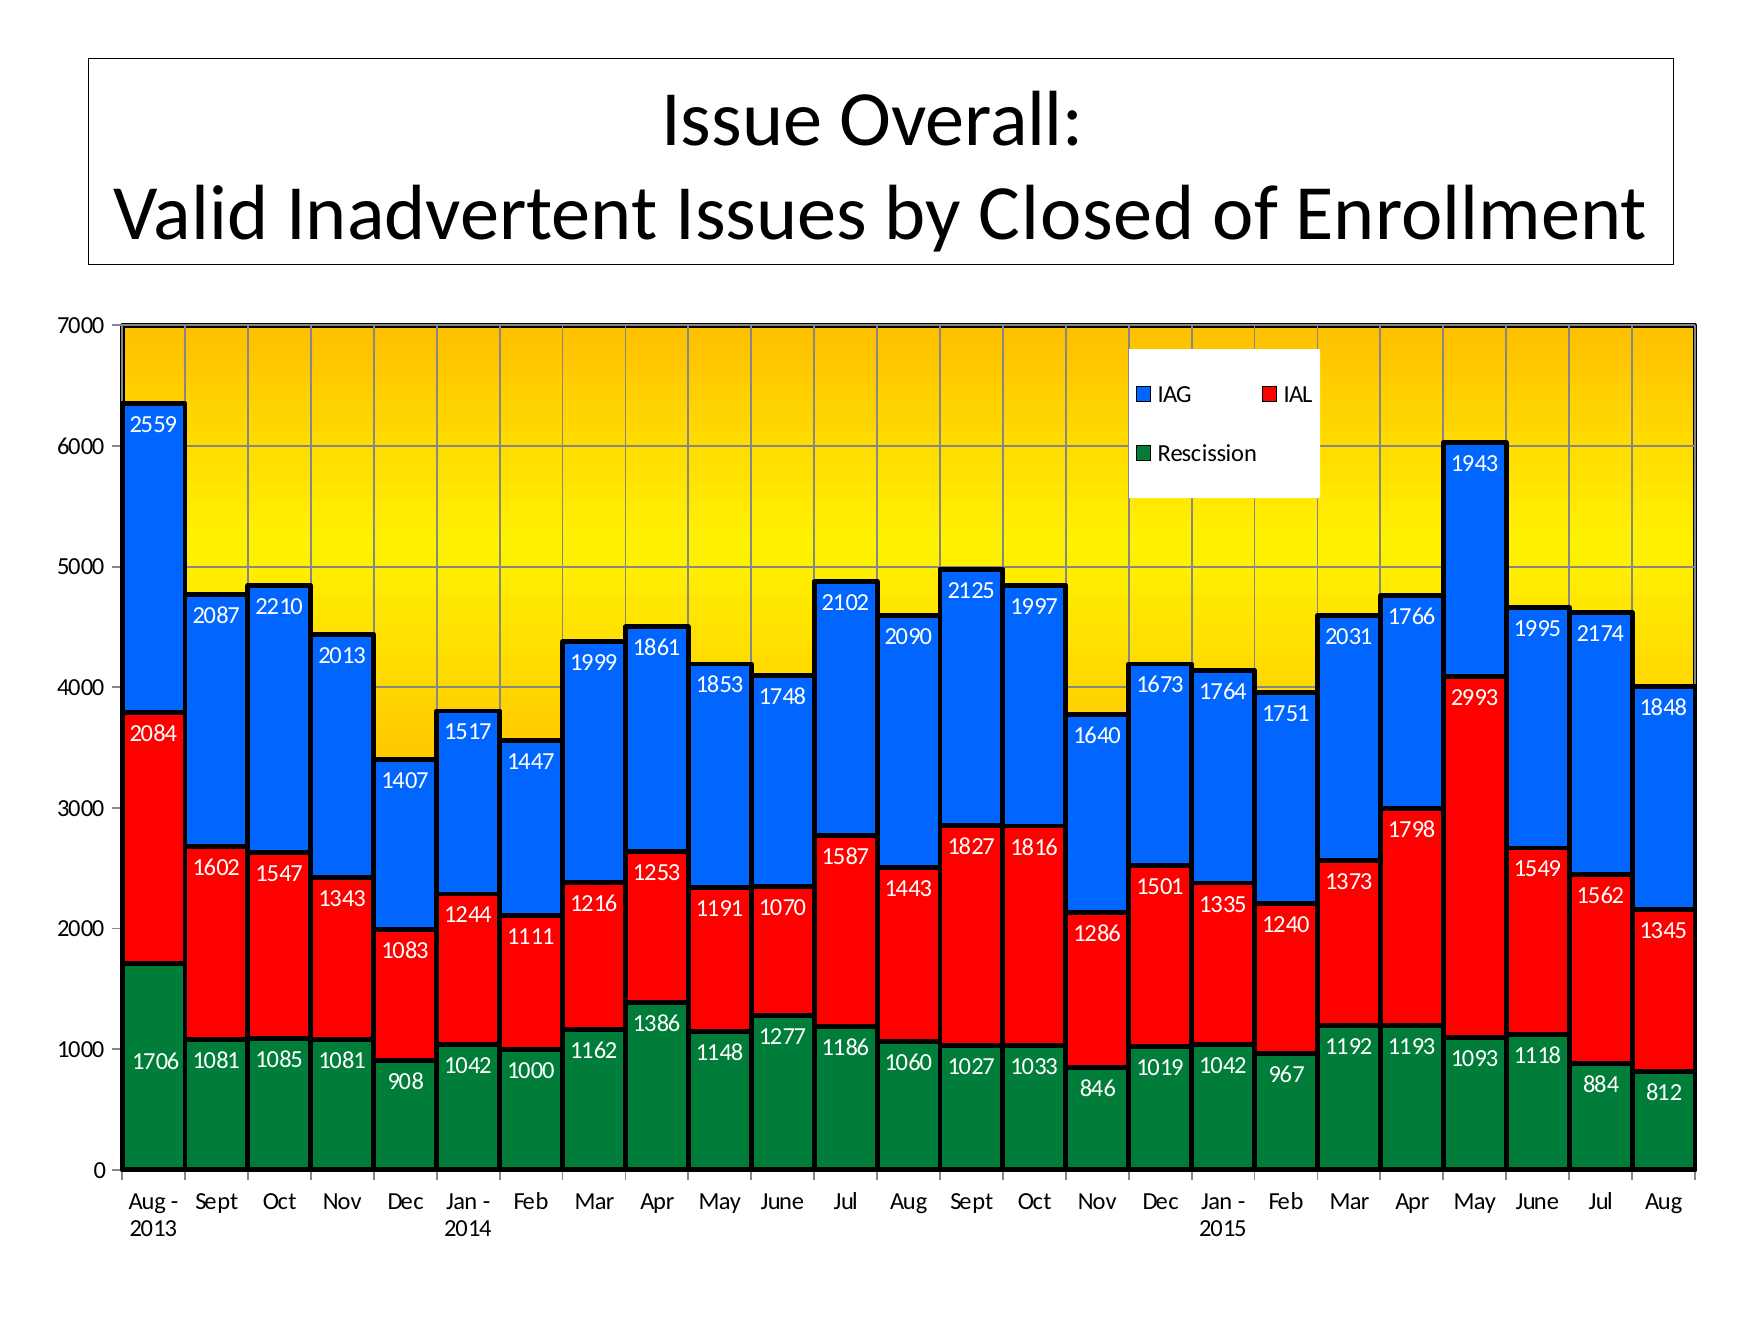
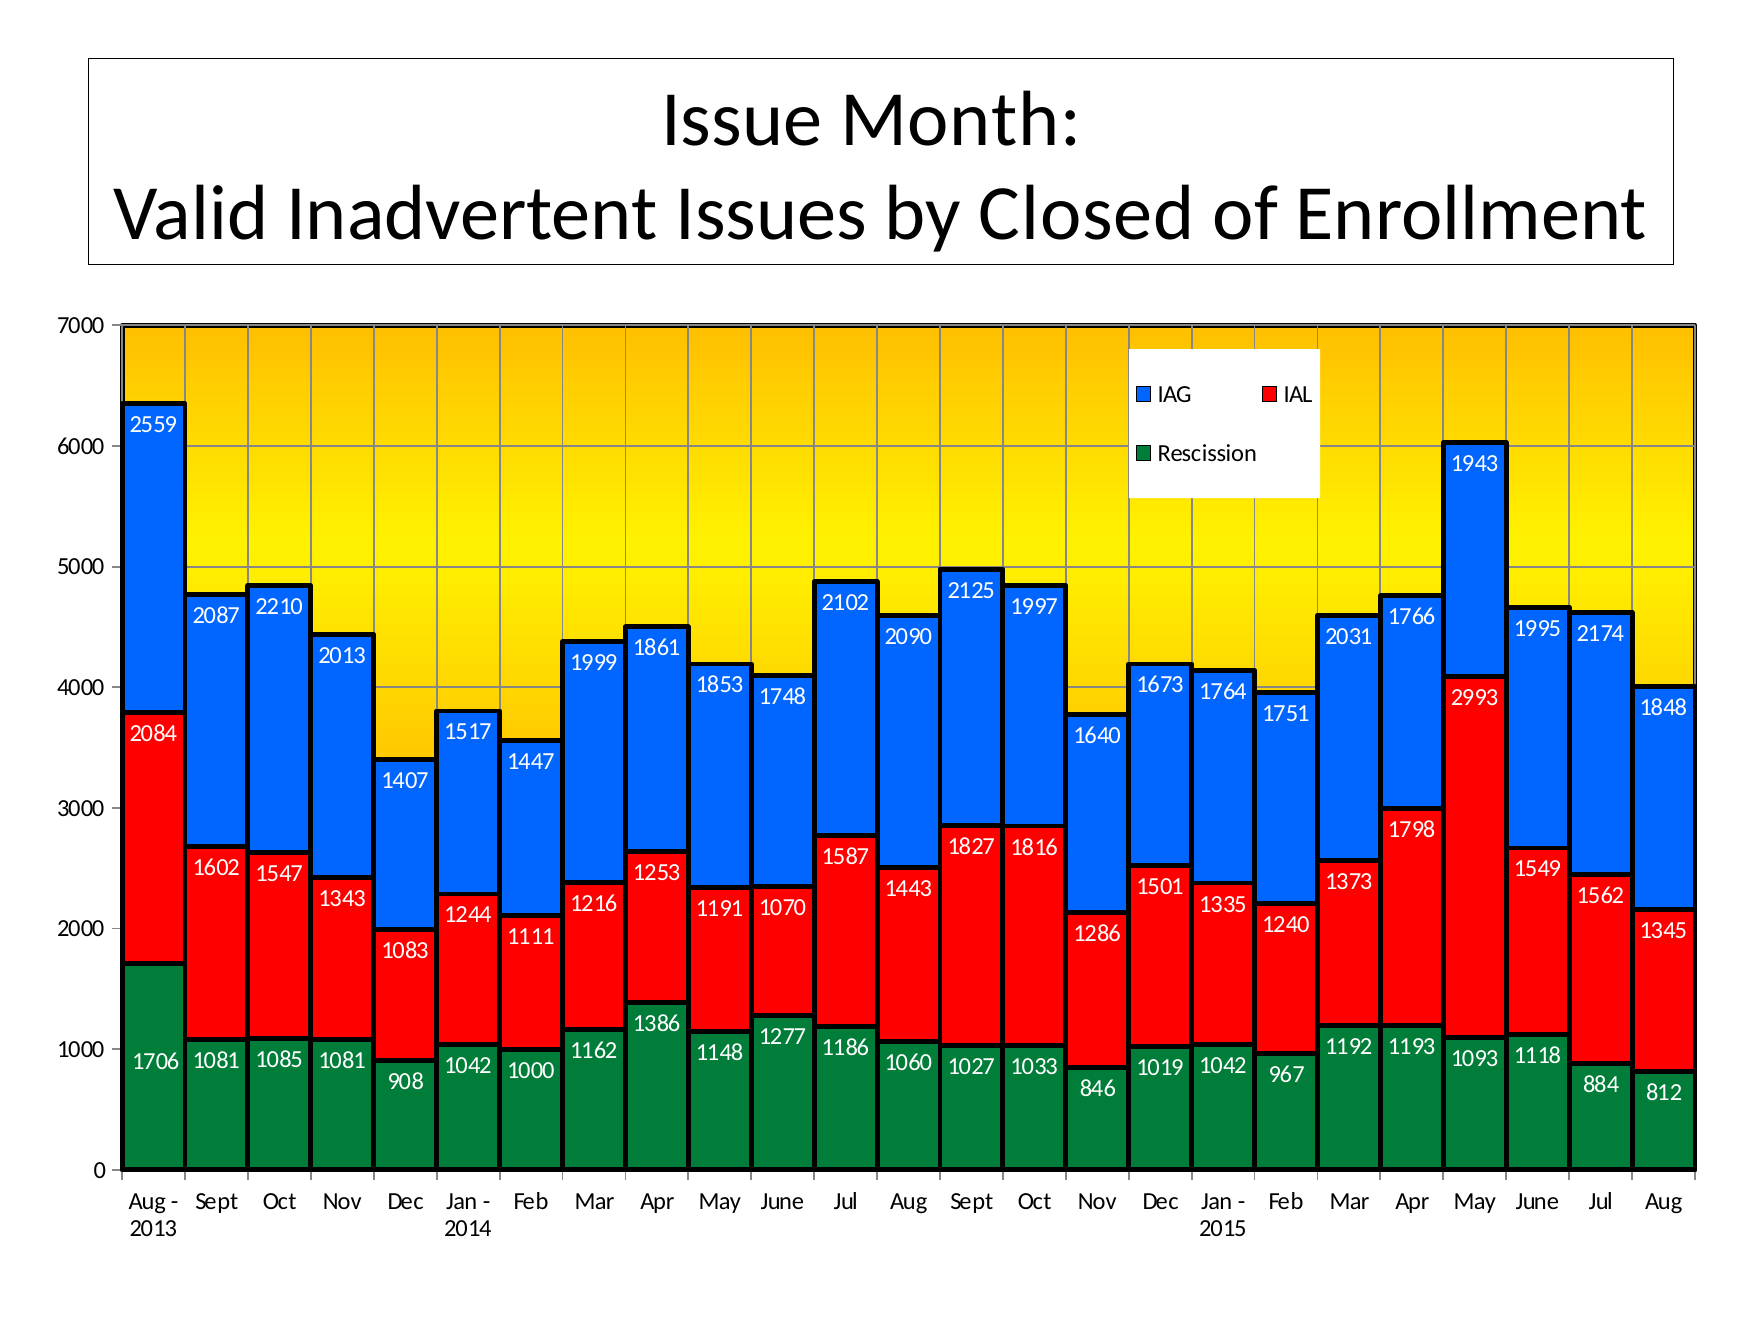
Overall: Overall -> Month (961, 120)
